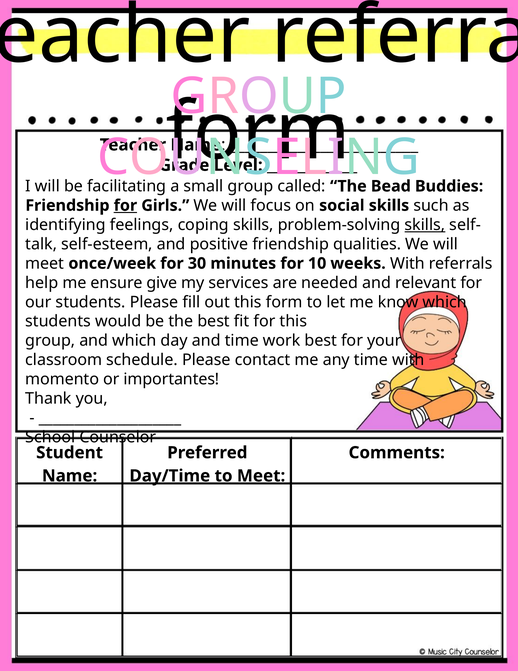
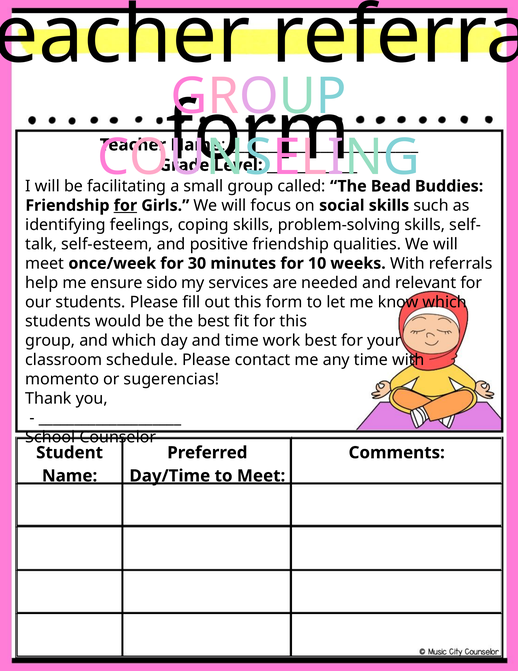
skills underline: present -> none (425, 225)
give: give -> sido (162, 282)
importantes: importantes -> sugerencias (171, 379)
